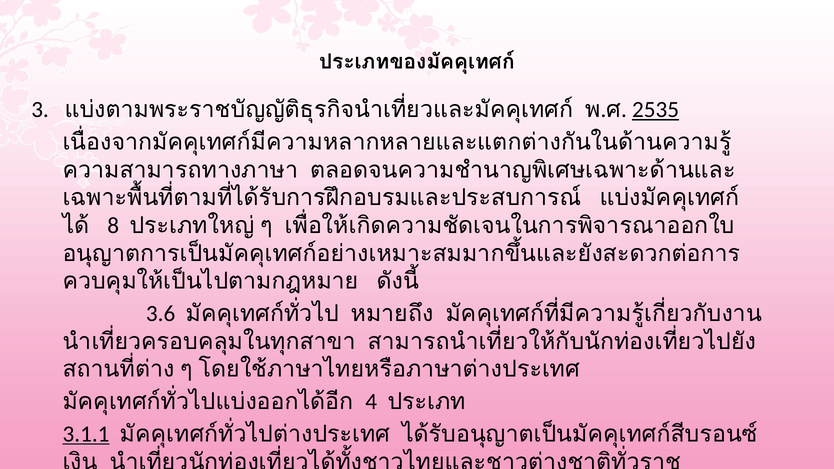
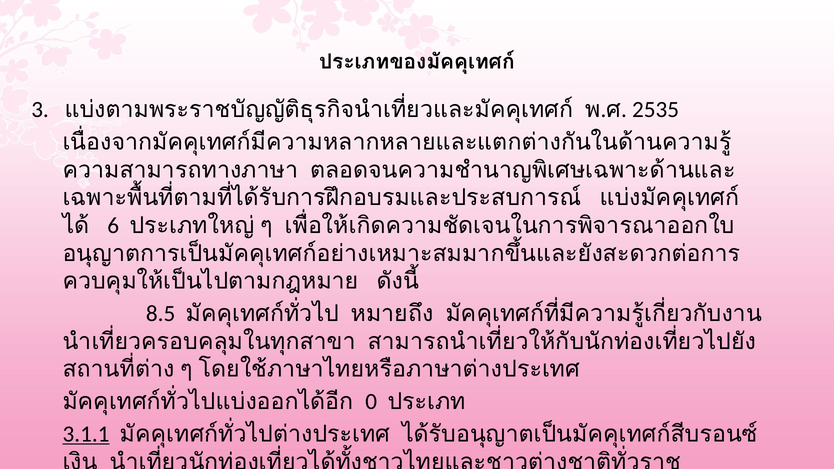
2535 underline: present -> none (656, 110)
8: 8 -> 6 (113, 226)
3.6: 3.6 -> 8.5 (161, 314)
4: 4 -> 0 (371, 402)
